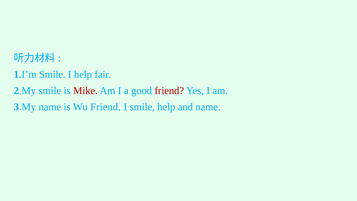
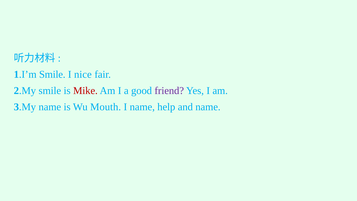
I help: help -> nice (83, 74)
friend colour: red -> purple (169, 91)
Wu Friend: Friend -> Mouth (106, 107)
I smile: smile -> name (142, 107)
